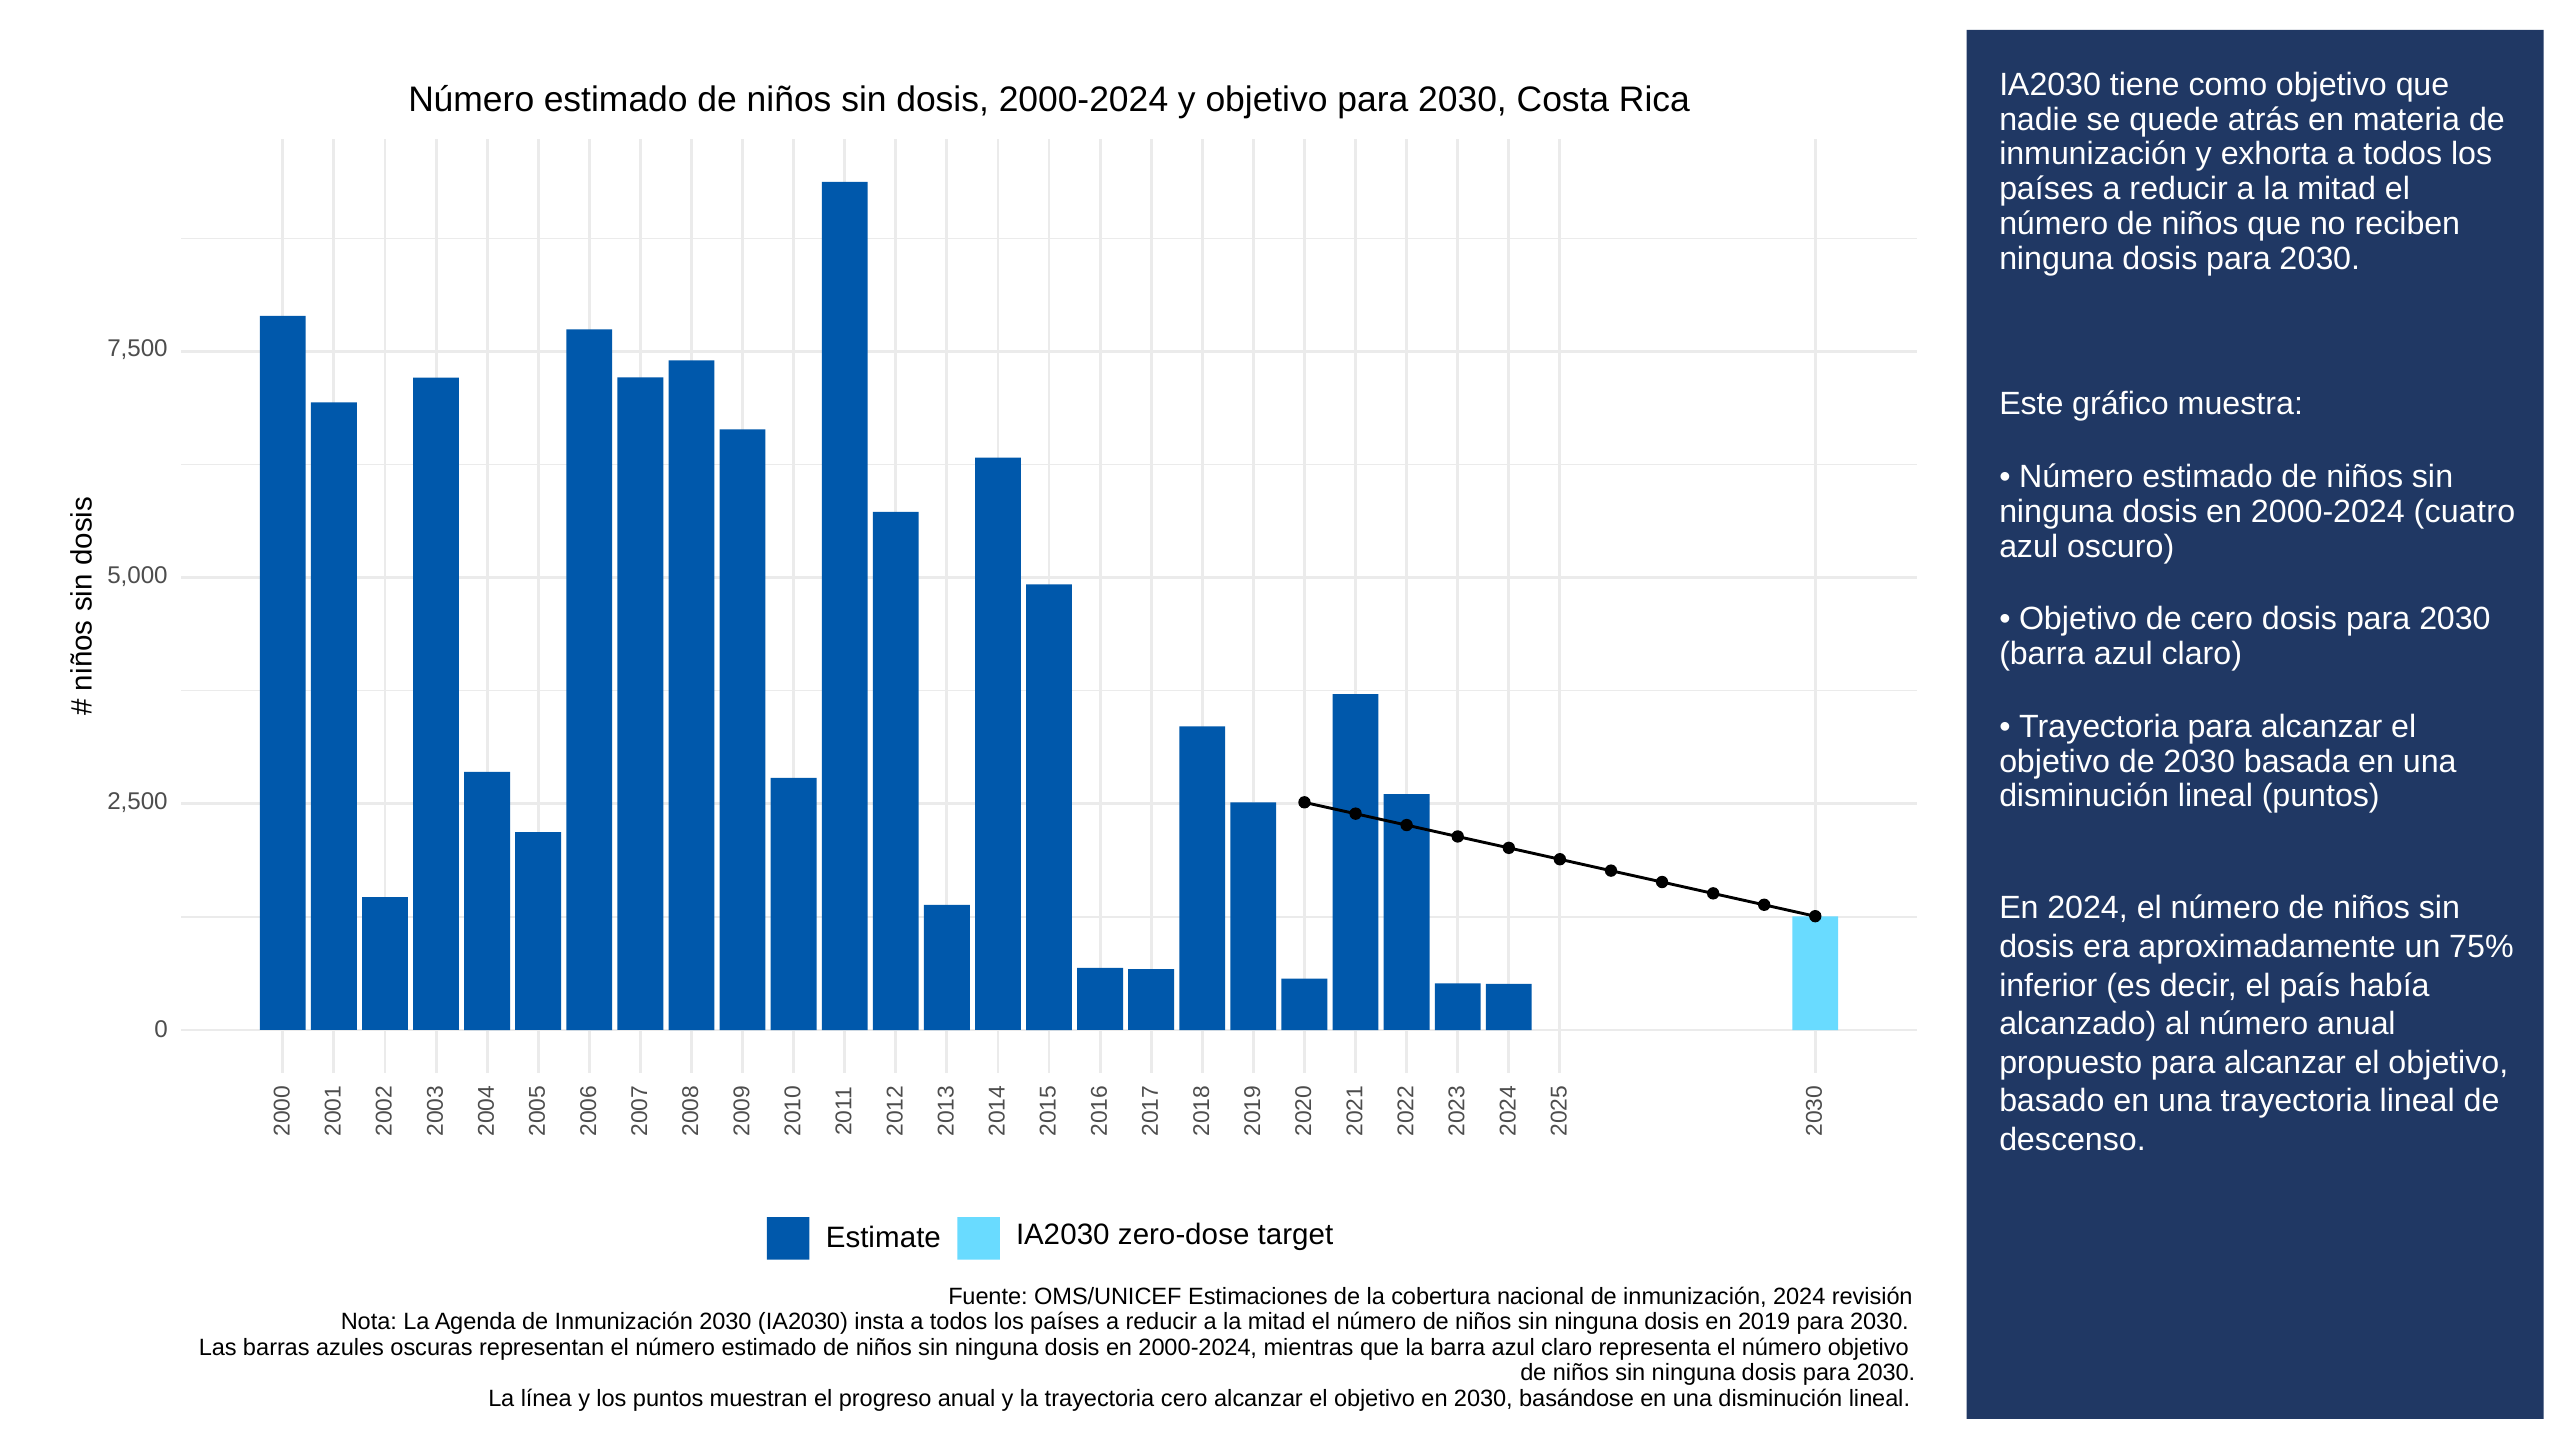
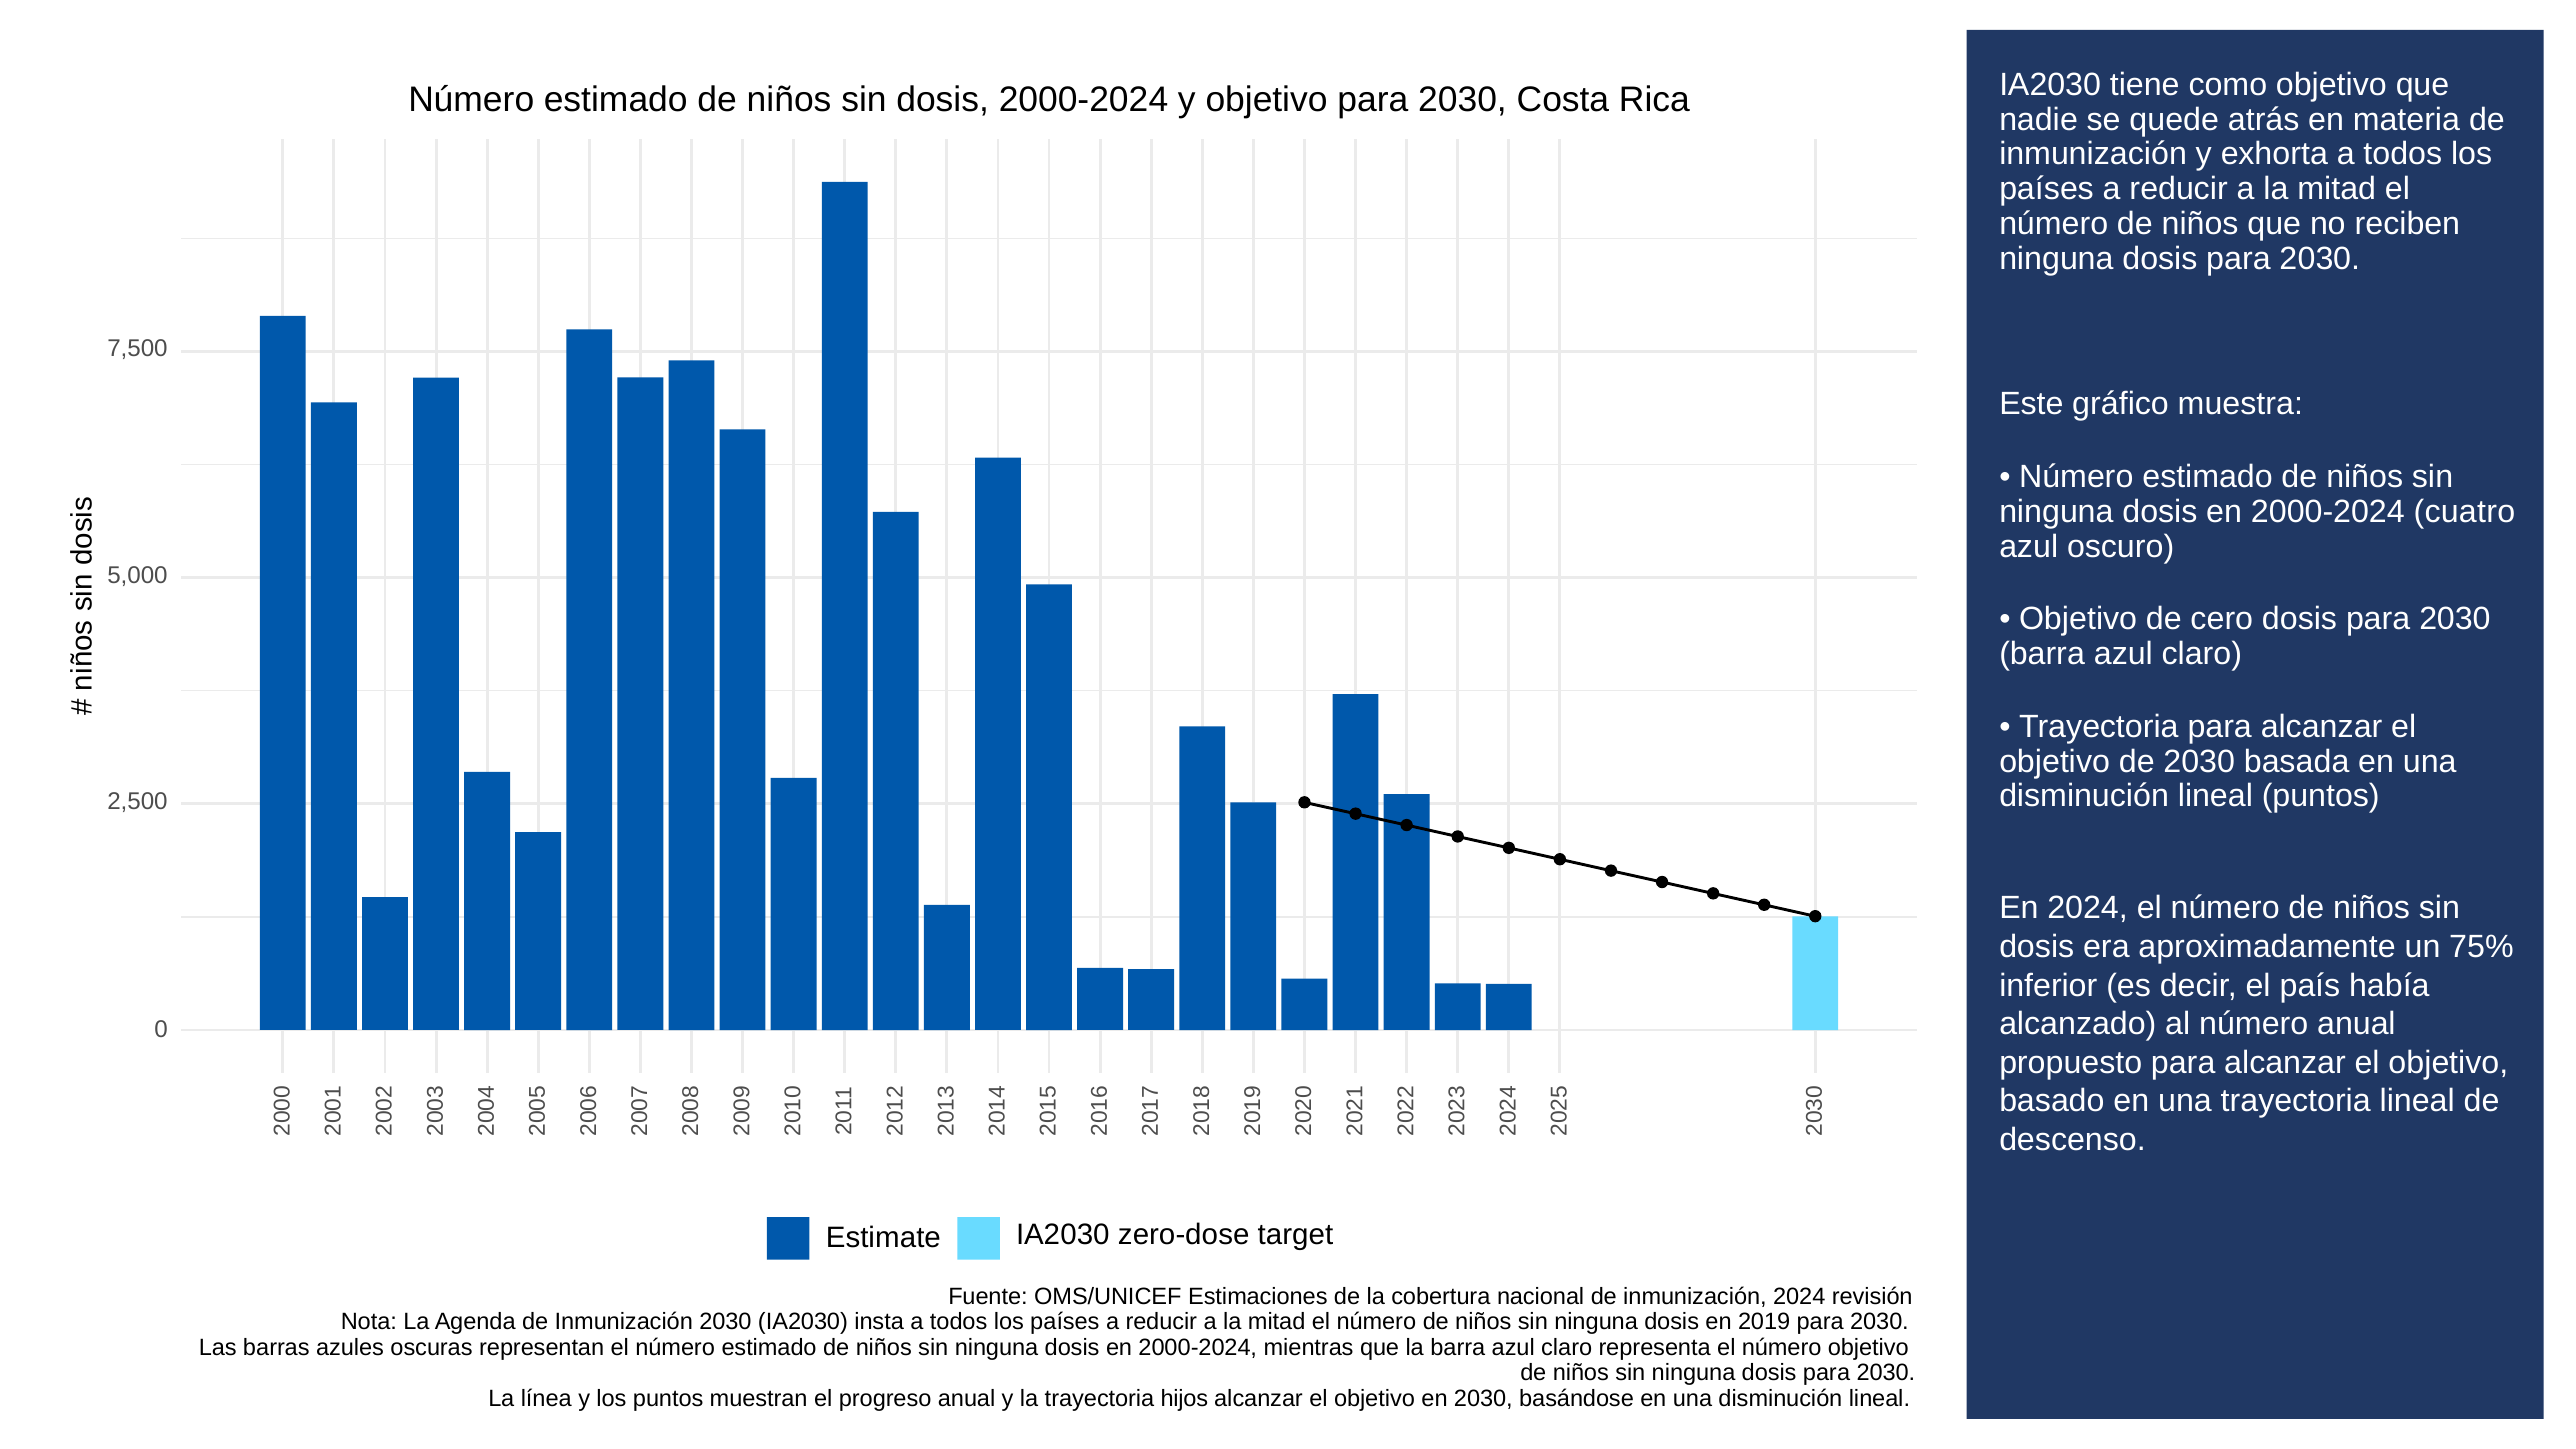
trayectoria cero: cero -> hijos (1184, 1398)
